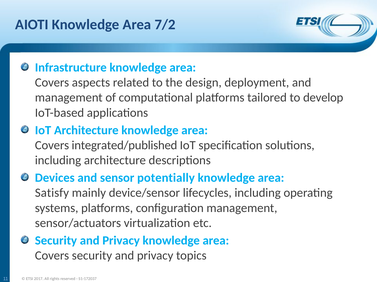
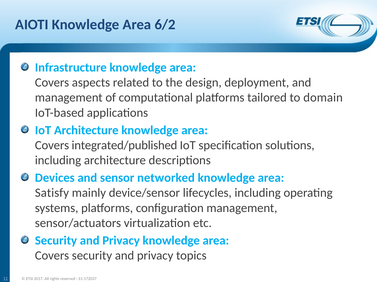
7/2: 7/2 -> 6/2 (165, 25)
develop: develop -> domain (323, 98)
potentially: potentially -> networked (166, 178)
